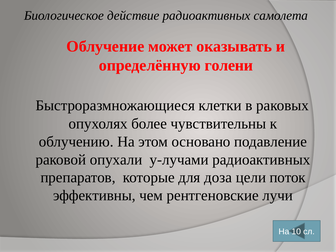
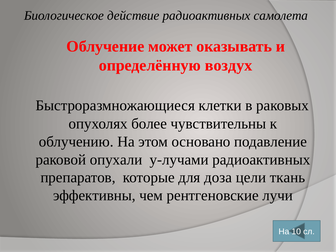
голени: голени -> воздух (229, 65)
поток: поток -> ткань (288, 178)
